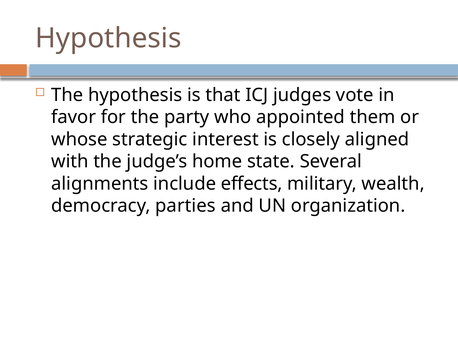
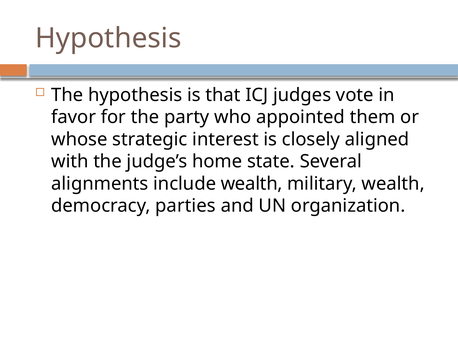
include effects: effects -> wealth (252, 183)
